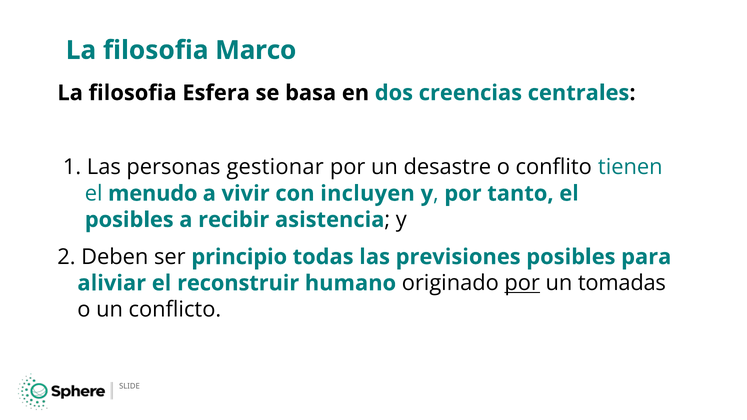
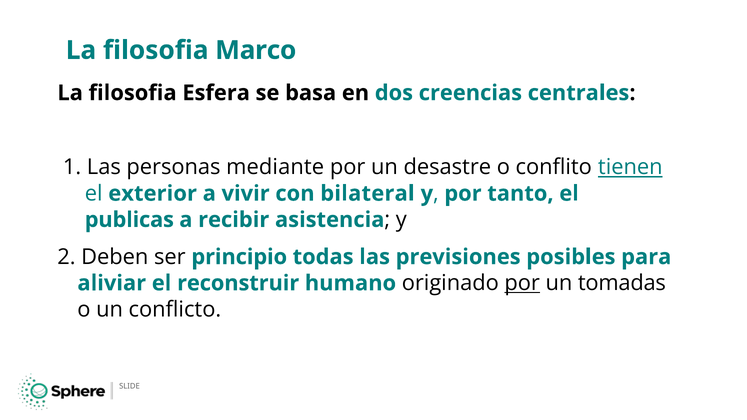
gestionar: gestionar -> mediante (275, 167)
tienen underline: none -> present (630, 167)
menudo: menudo -> exterior (153, 194)
incluyen: incluyen -> bilateral (367, 194)
posibles: posibles -> publicas (129, 220)
